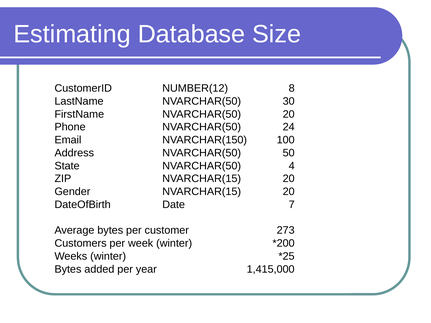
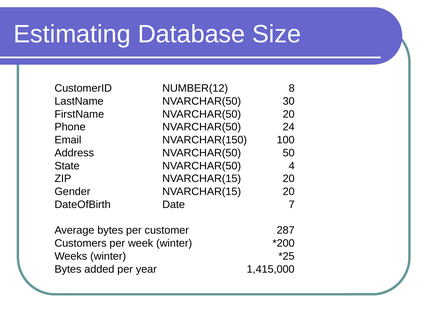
273: 273 -> 287 (286, 231)
